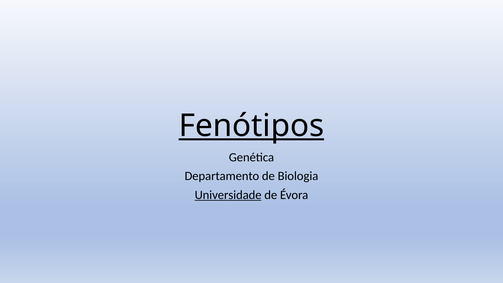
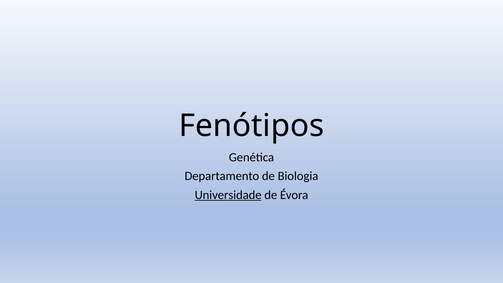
Fenótipos underline: present -> none (251, 126)
